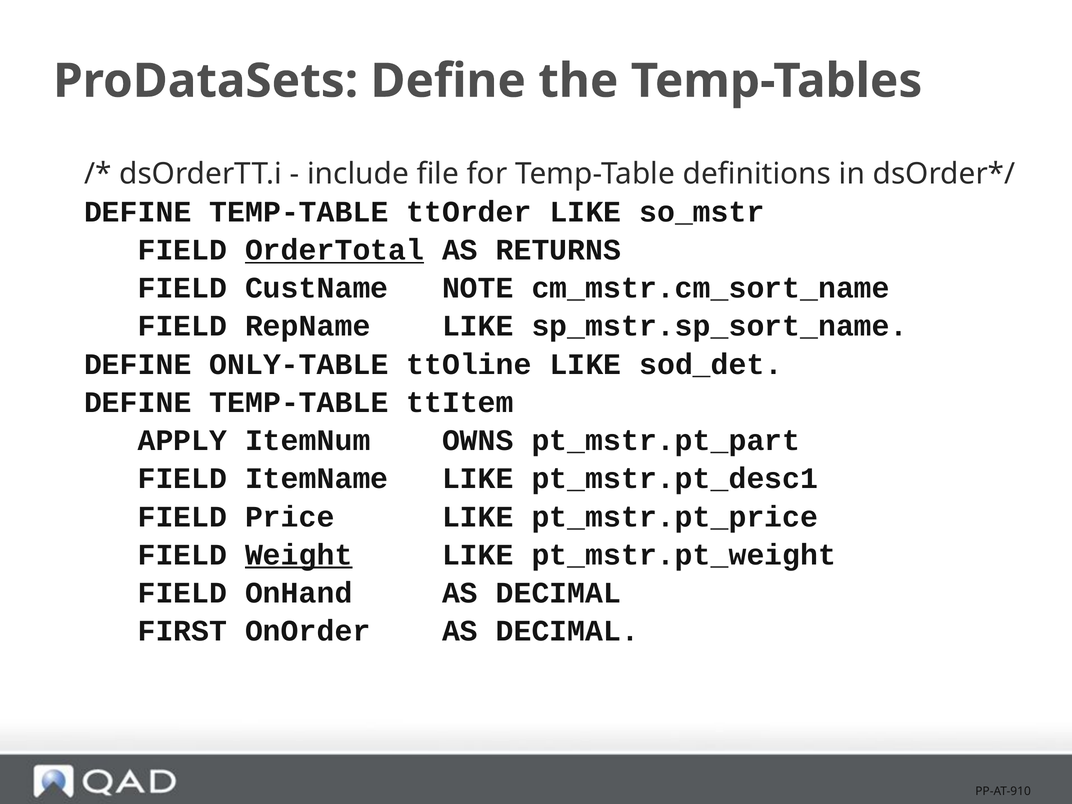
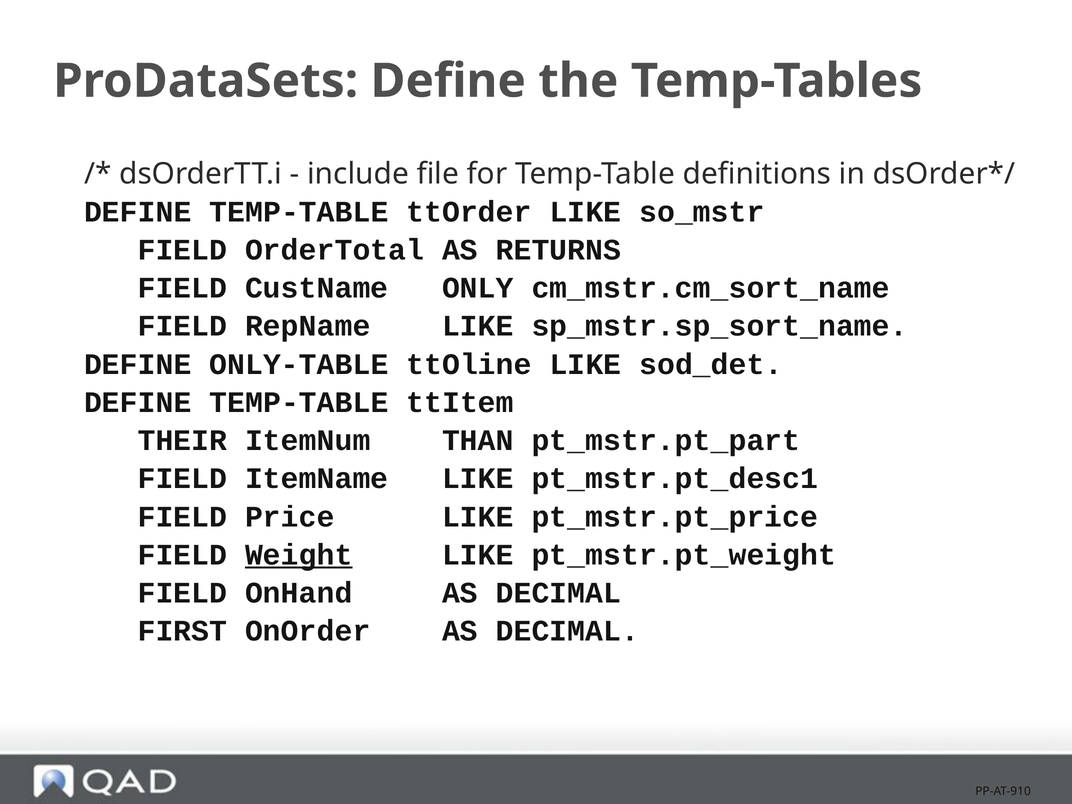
OrderTotal underline: present -> none (335, 250)
NOTE: NOTE -> ONLY (478, 288)
APPLY: APPLY -> THEIR (182, 440)
OWNS: OWNS -> THAN (478, 440)
